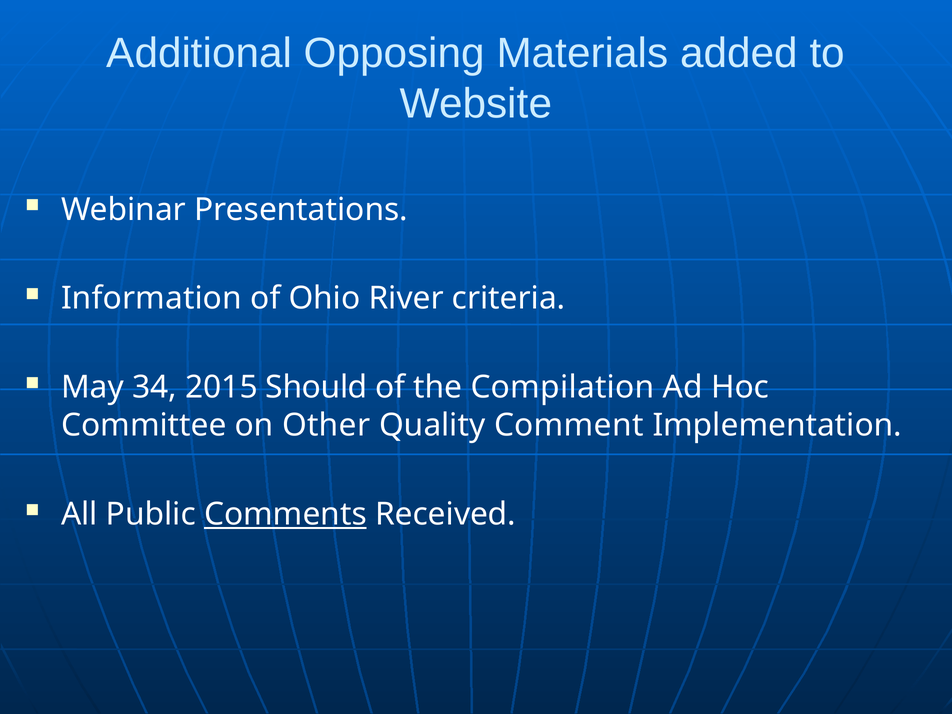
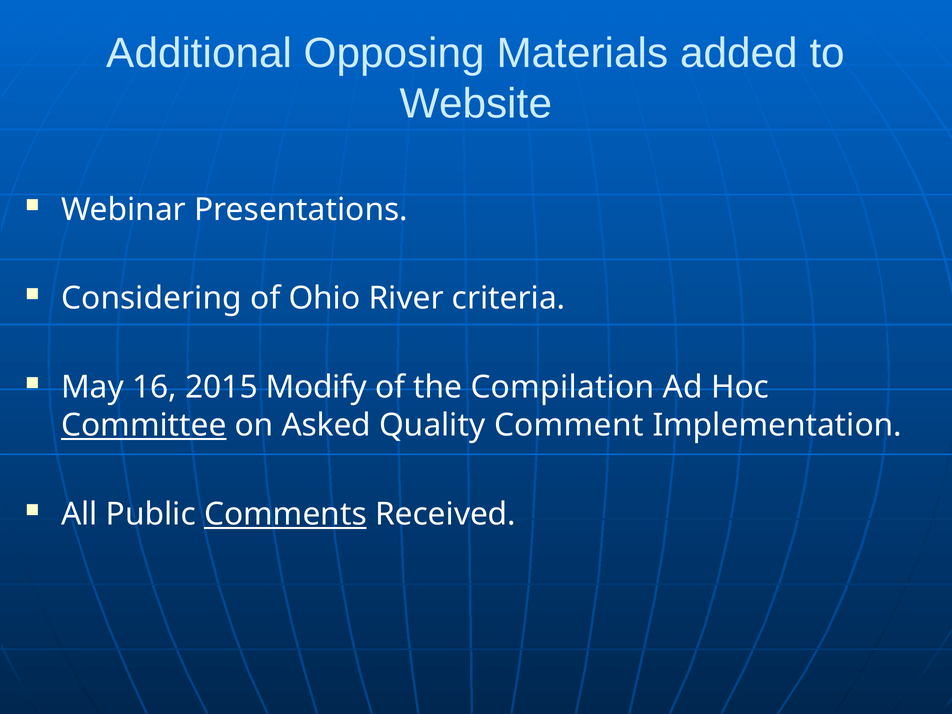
Information: Information -> Considering (152, 299)
34: 34 -> 16 (154, 387)
Should: Should -> Modify (316, 387)
Committee underline: none -> present (144, 425)
Other: Other -> Asked (326, 425)
